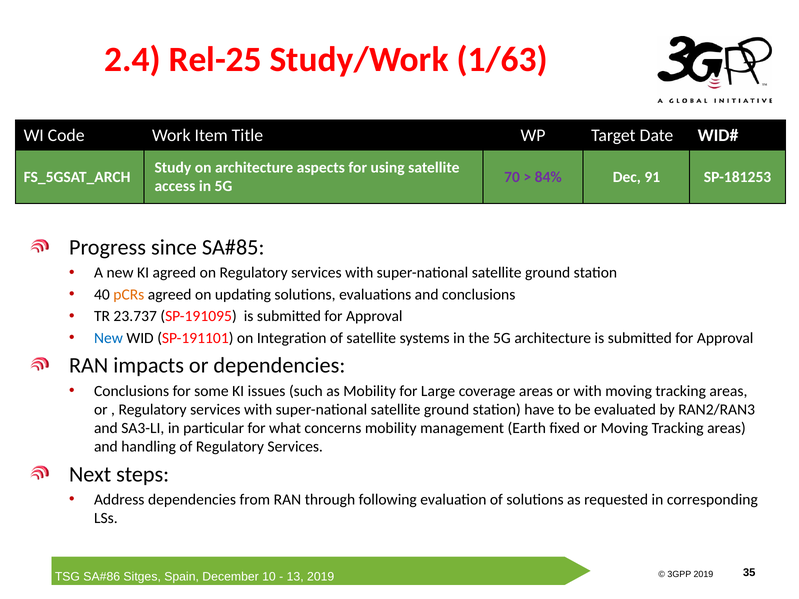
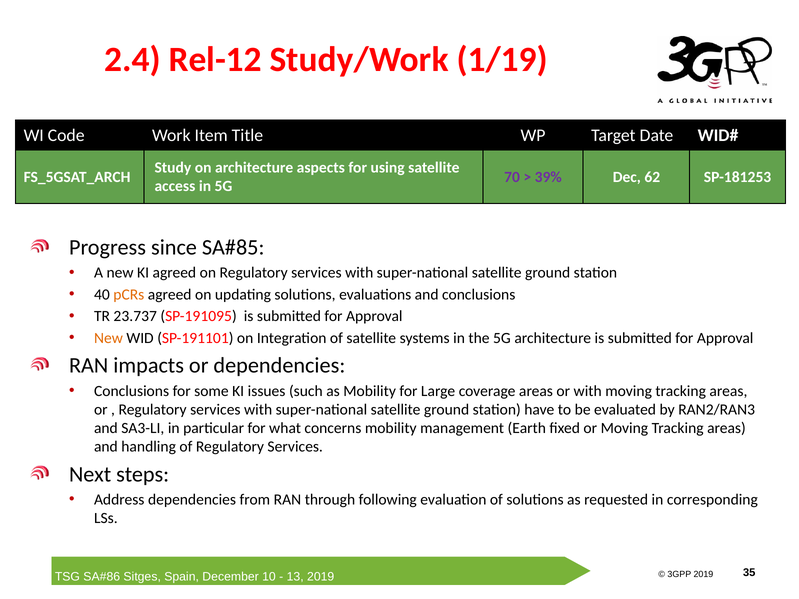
Rel-25: Rel-25 -> Rel-12 (215, 60)
1/63: 1/63 -> 1/19 (502, 60)
84%: 84% -> 39% (548, 177)
91: 91 -> 62 (652, 177)
New colour: blue -> orange (108, 338)
